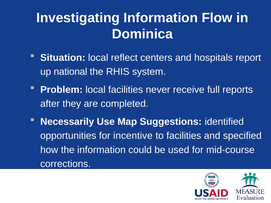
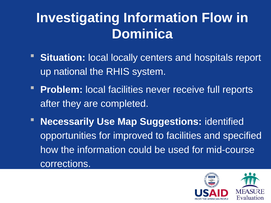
reflect: reflect -> locally (124, 58)
incentive: incentive -> improved (133, 136)
